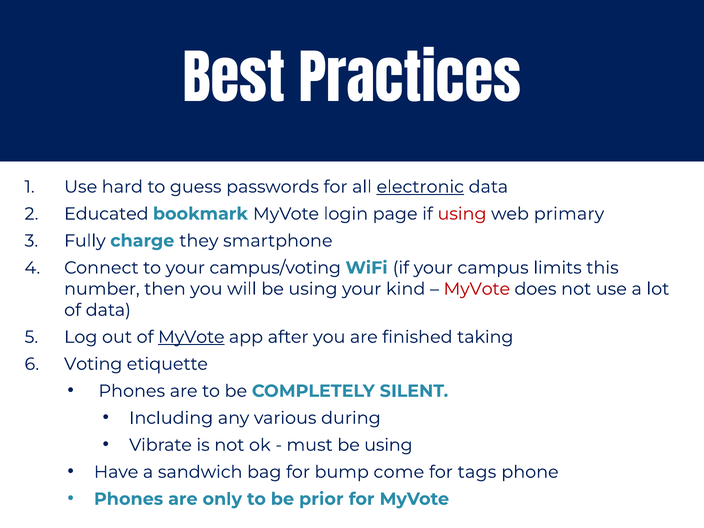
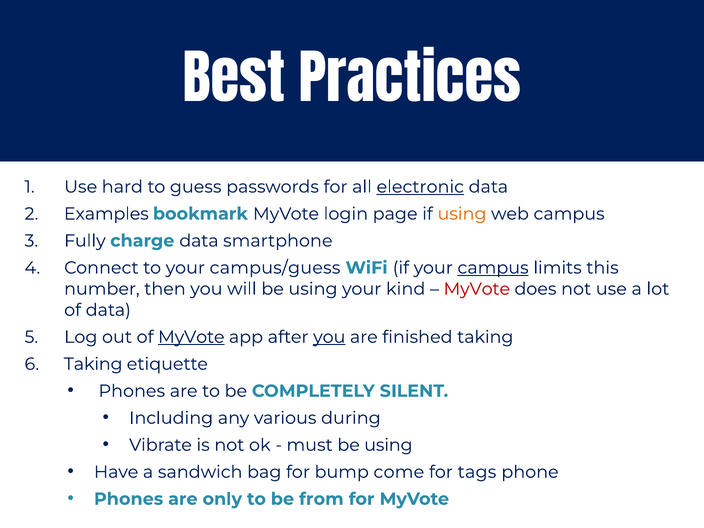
Educated: Educated -> Examples (106, 214)
using colour: red -> orange (462, 214)
web primary: primary -> campus (569, 214)
charge they: they -> data (199, 241)
campus/voting: campus/voting -> campus/guess (275, 268)
campus underline: none -> present (493, 268)
you underline: none -> present (329, 337)
Voting: Voting -> Taking (93, 364)
prior: prior -> from (321, 499)
